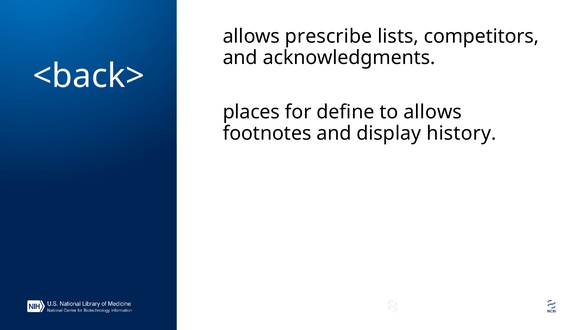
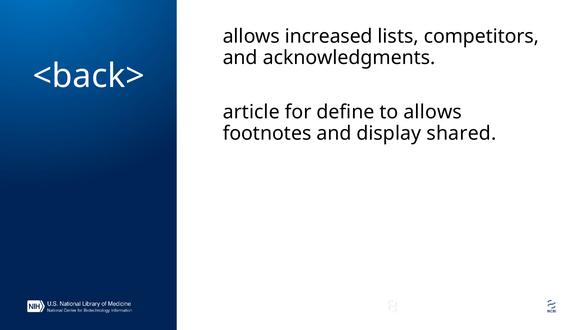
prescribe: prescribe -> increased (329, 36)
places: places -> article (251, 112)
history: history -> shared (461, 133)
